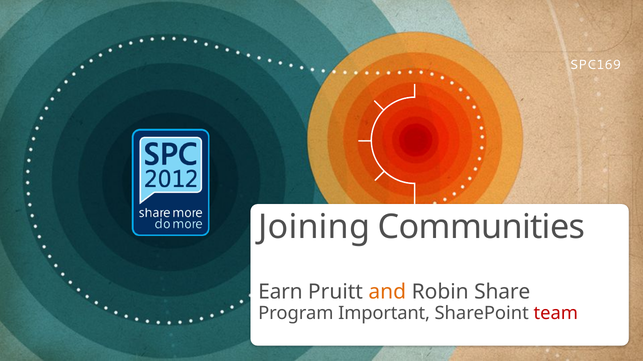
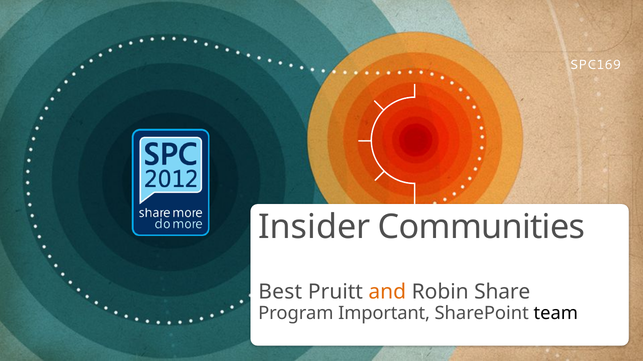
Joining: Joining -> Insider (314, 227)
Earn: Earn -> Best (280, 292)
team colour: red -> black (556, 314)
